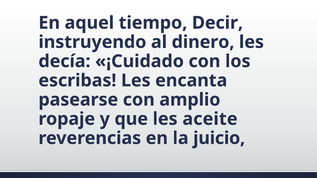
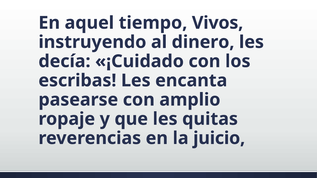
Decir: Decir -> Vivos (218, 23)
aceite: aceite -> quitas (210, 119)
